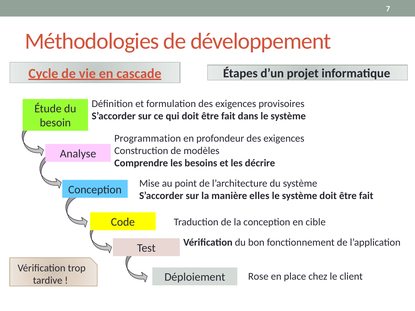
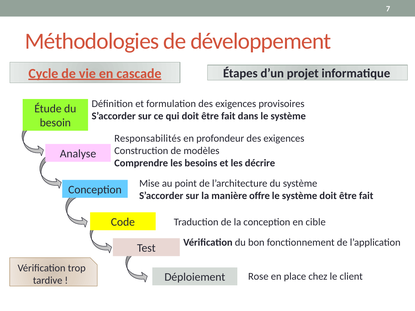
Programmation: Programmation -> Responsabilités (148, 138)
elles: elles -> offre (260, 196)
